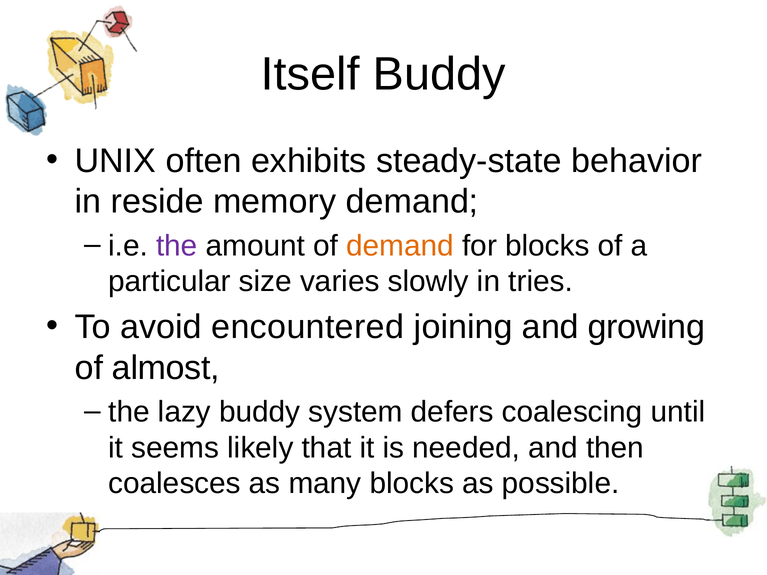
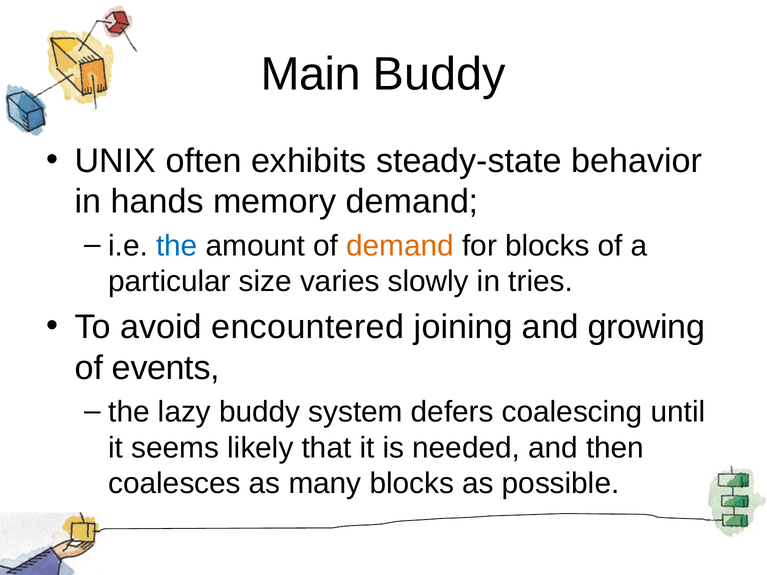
Itself: Itself -> Main (311, 74)
reside: reside -> hands (157, 202)
the colour: purple -> blue (177, 246)
almost: almost -> events (166, 368)
